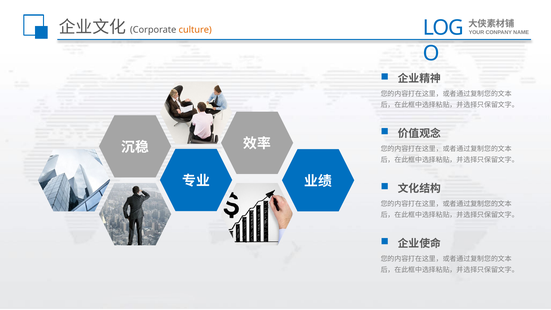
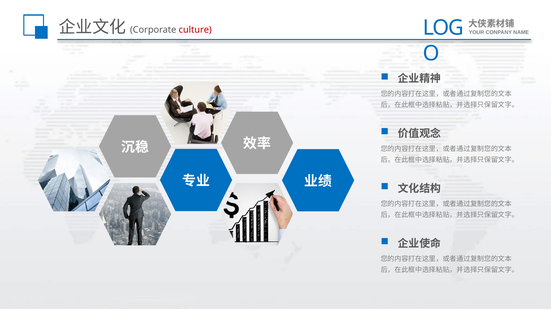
culture colour: orange -> red (195, 30)
